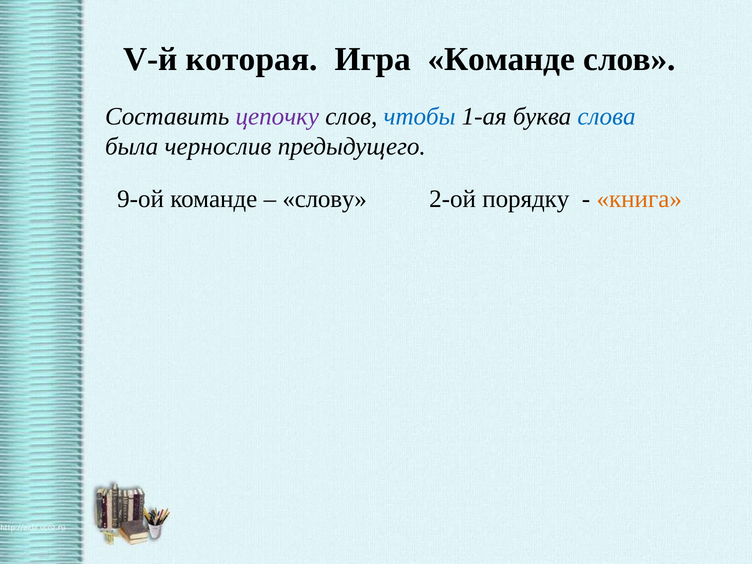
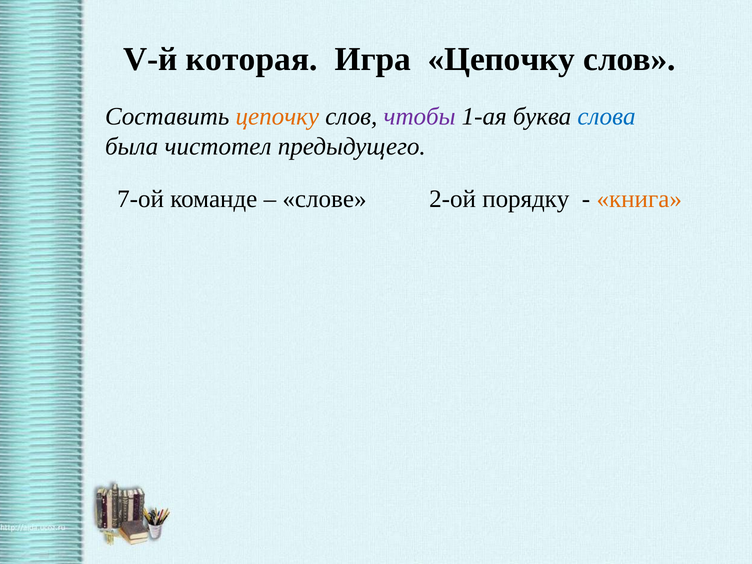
Игра Команде: Команде -> Цепочку (501, 59)
цепочку colour: purple -> orange (277, 116)
чтобы colour: blue -> purple (420, 116)
чернослив: чернослив -> чистотел (218, 147)
9-ой: 9-ой -> 7-ой (141, 199)
слову: слову -> слове (325, 199)
